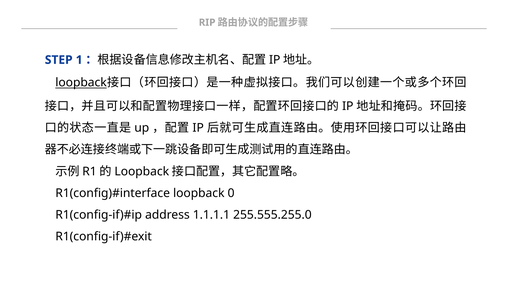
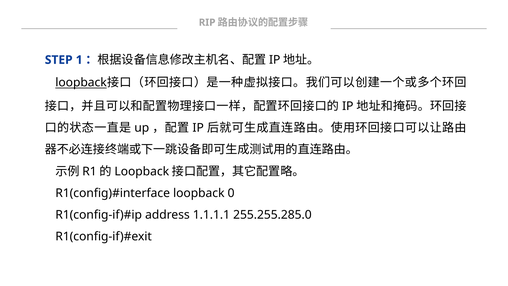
255.555.255.0: 255.555.255.0 -> 255.255.285.0 (272, 215)
